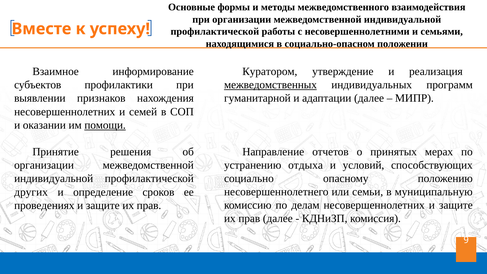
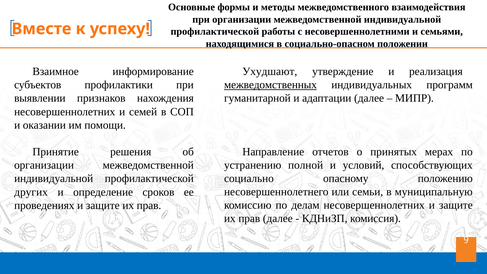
Куратором: Куратором -> Ухудшают (270, 71)
помощи underline: present -> none (105, 125)
отдыха: отдыха -> полной (306, 165)
